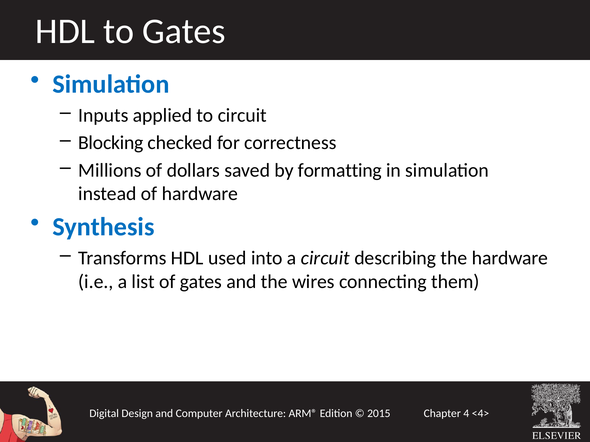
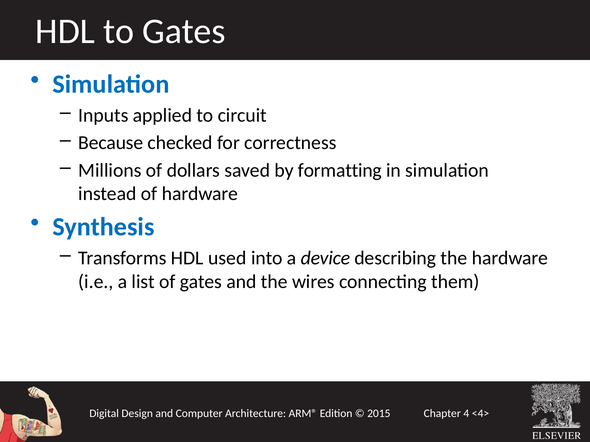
Blocking: Blocking -> Because (111, 143)
a circuit: circuit -> device (325, 258)
